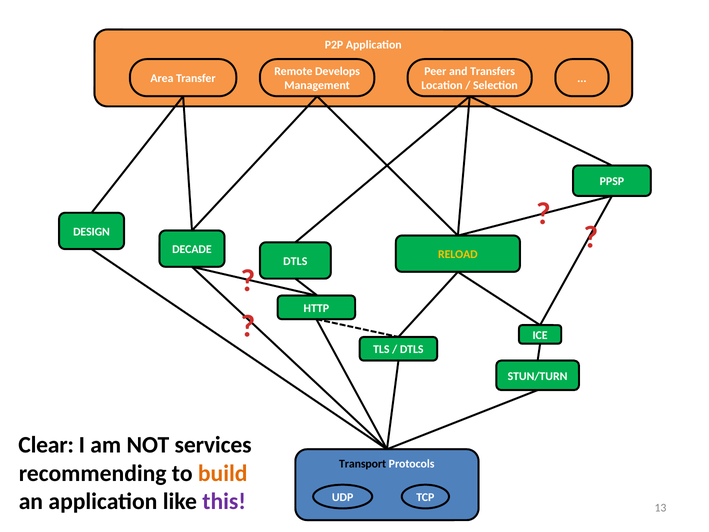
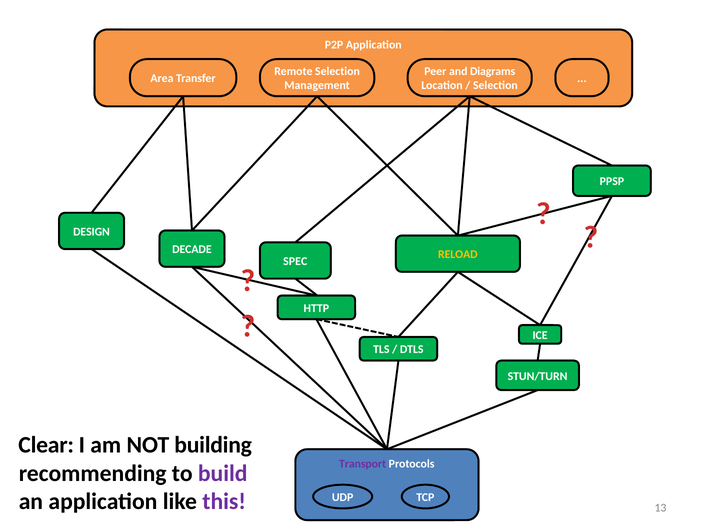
Remote Develops: Develops -> Selection (337, 71)
Transfers: Transfers -> Diagrams (493, 71)
DTLS: DTLS -> SPEC (295, 261)
services: services -> building (213, 445)
Transport colour: black -> purple (363, 464)
build colour: orange -> purple (223, 473)
